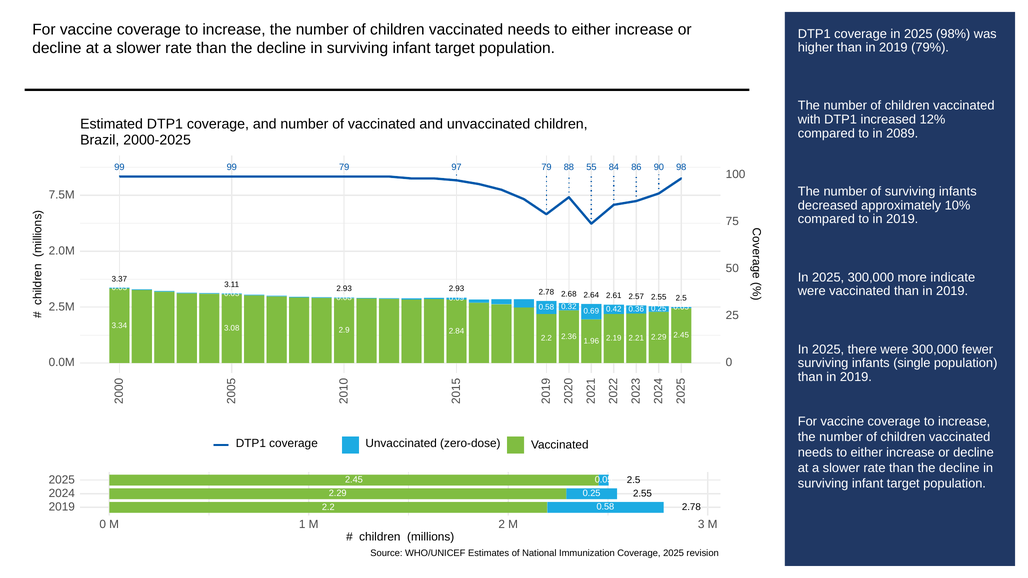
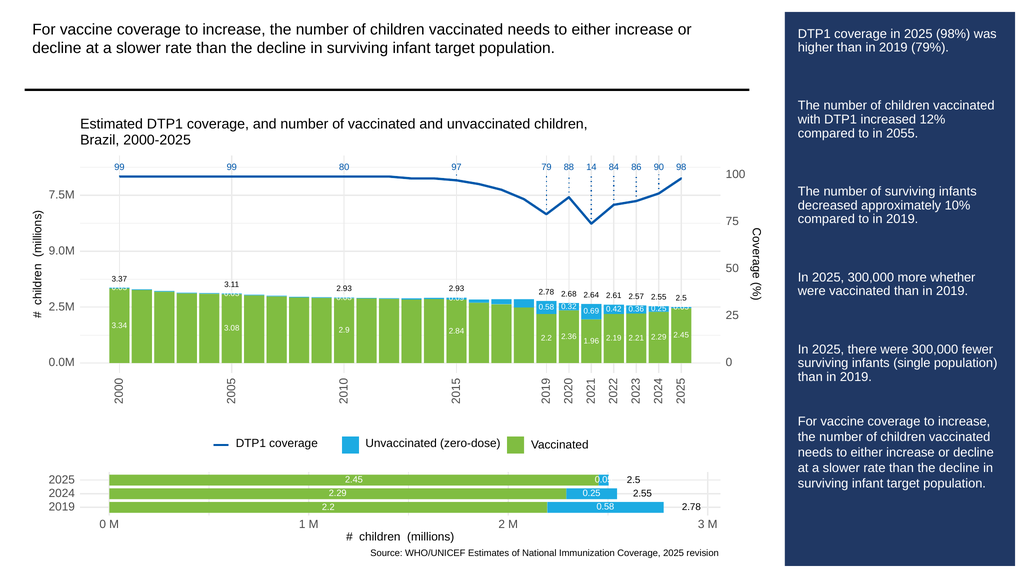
2089: 2089 -> 2055 (902, 134)
99 79: 79 -> 80 (344, 167)
55: 55 -> 14 (591, 167)
2.0M: 2.0M -> 9.0M (62, 251)
indicate: indicate -> whether (953, 277)
